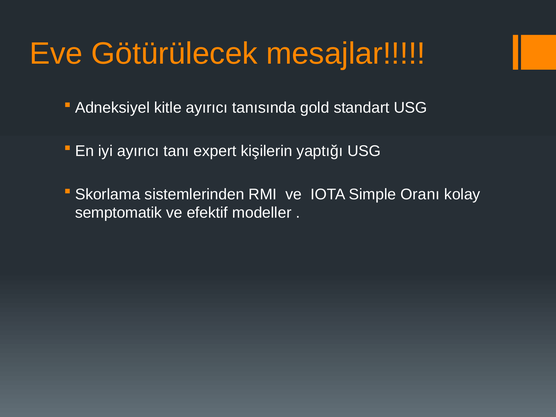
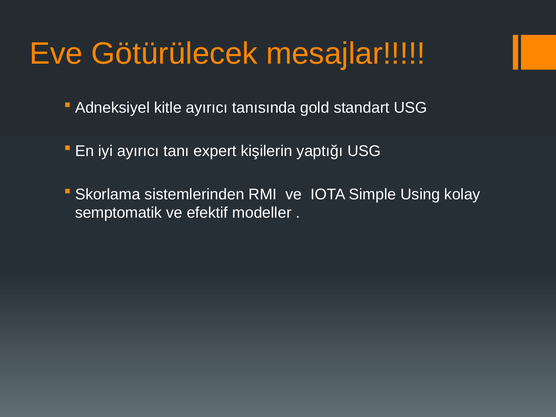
Oranı: Oranı -> Using (420, 194)
